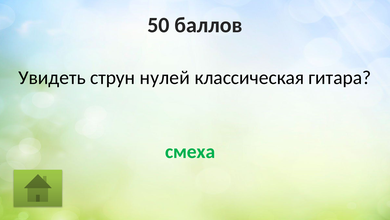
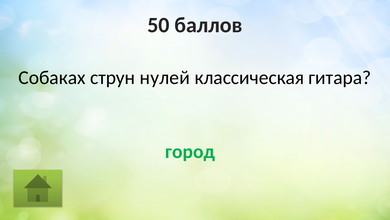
Увидеть: Увидеть -> Собаках (52, 77)
смеха: смеха -> город (190, 151)
